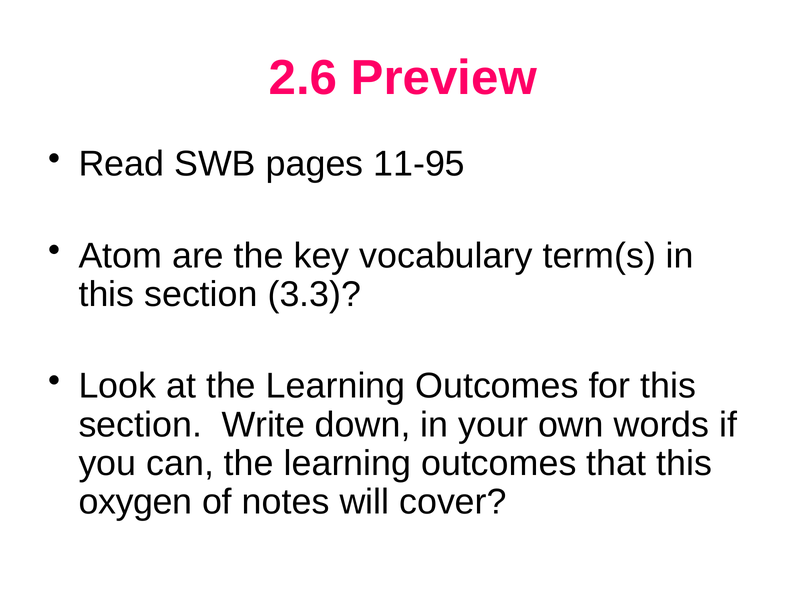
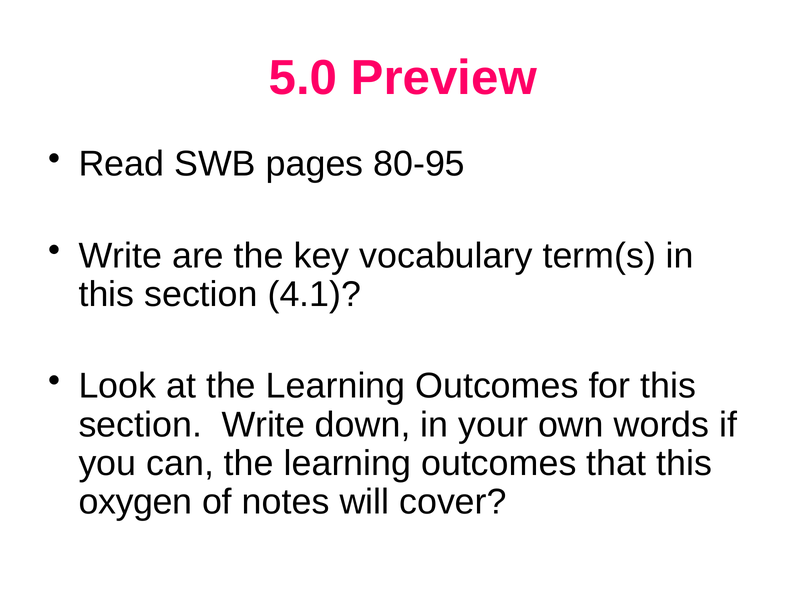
2.6: 2.6 -> 5.0 (303, 78)
11-95: 11-95 -> 80-95 (419, 164)
Atom: Atom -> Write (120, 256)
3.3: 3.3 -> 4.1 (314, 295)
